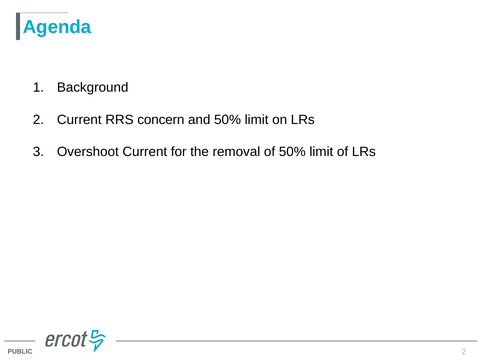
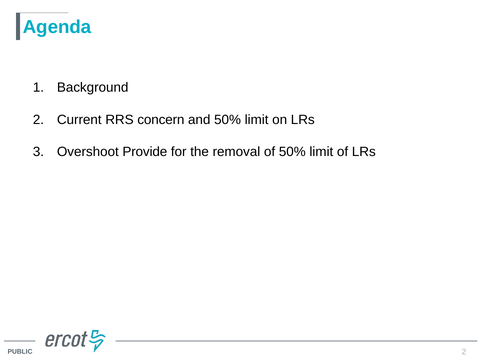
Overshoot Current: Current -> Provide (145, 152)
